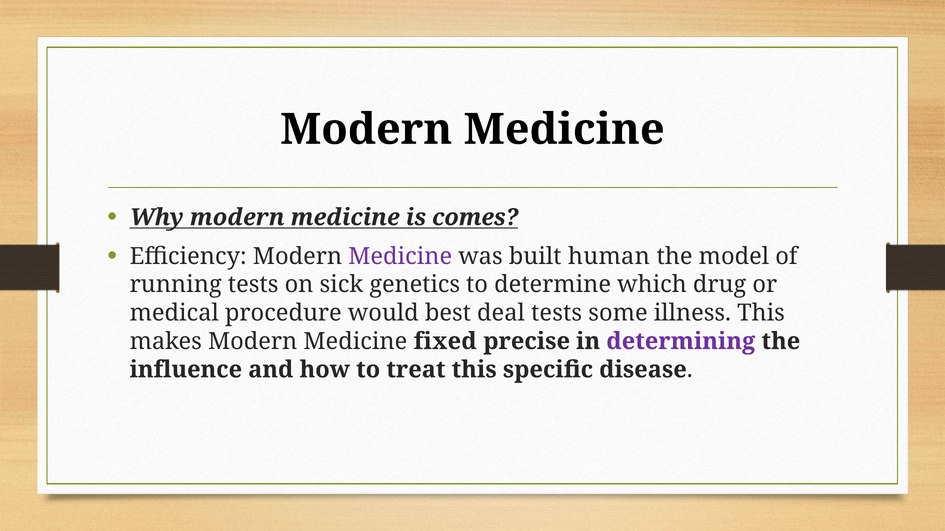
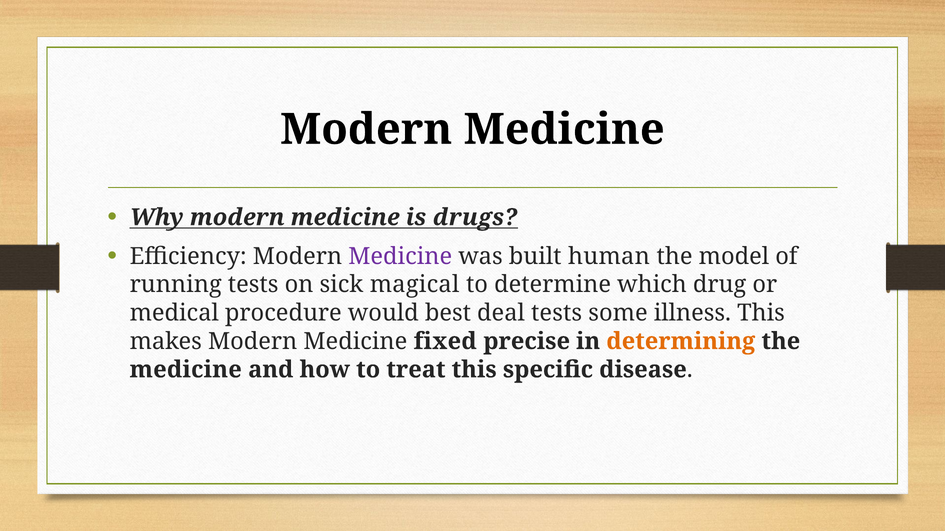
comes: comes -> drugs (475, 218)
genetics: genetics -> magical (415, 285)
determining colour: purple -> orange (681, 342)
influence: influence -> medicine (186, 370)
